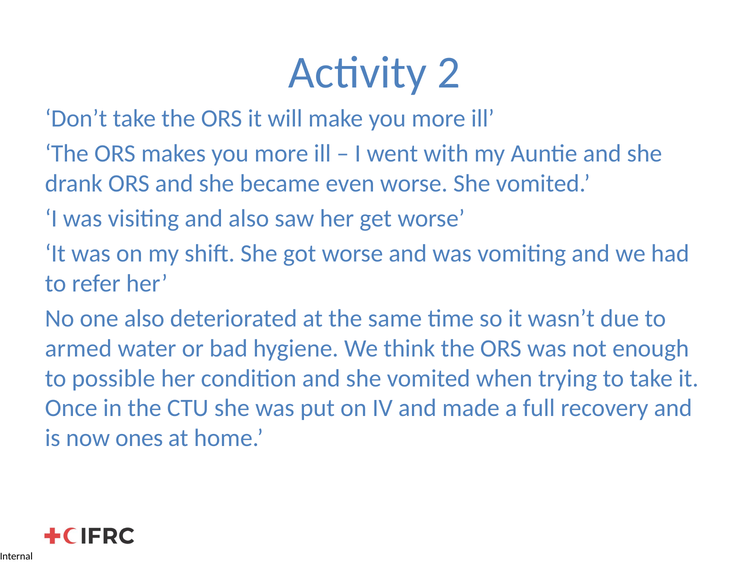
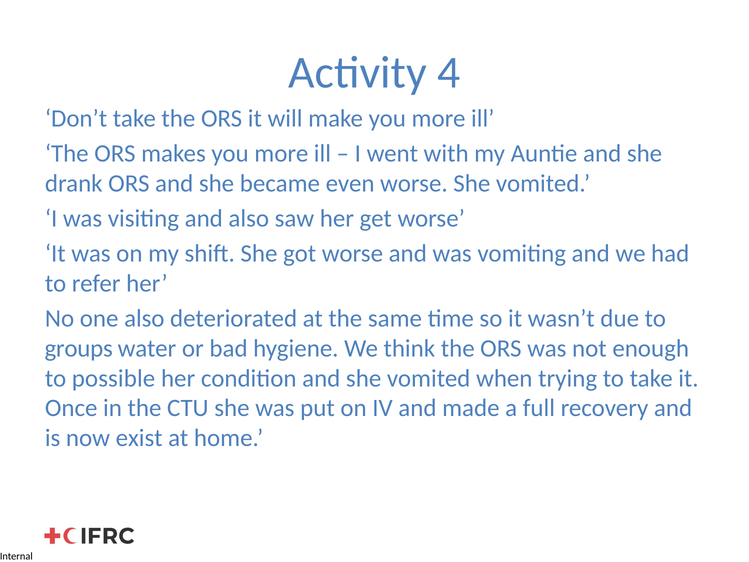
2: 2 -> 4 (449, 73)
armed: armed -> groups (79, 348)
ones: ones -> exist (139, 438)
